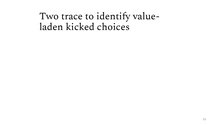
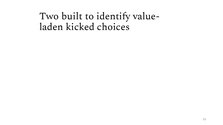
trace: trace -> built (72, 16)
